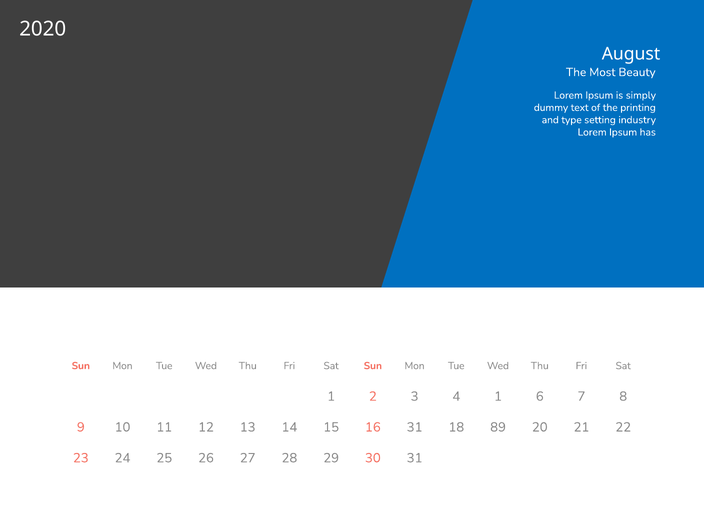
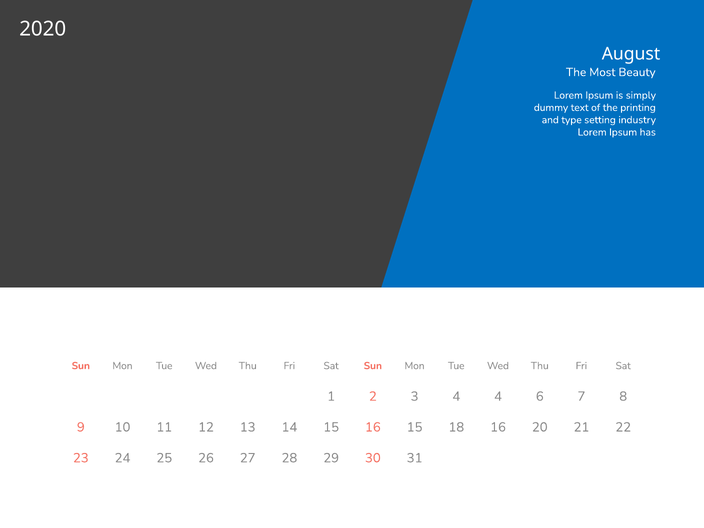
4 1: 1 -> 4 (498, 396)
16 31: 31 -> 15 (415, 427)
18 89: 89 -> 16 (498, 427)
